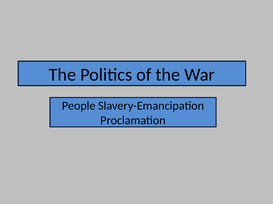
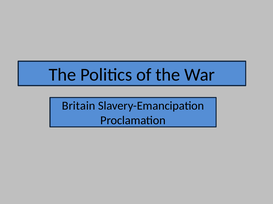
People: People -> Britain (79, 106)
